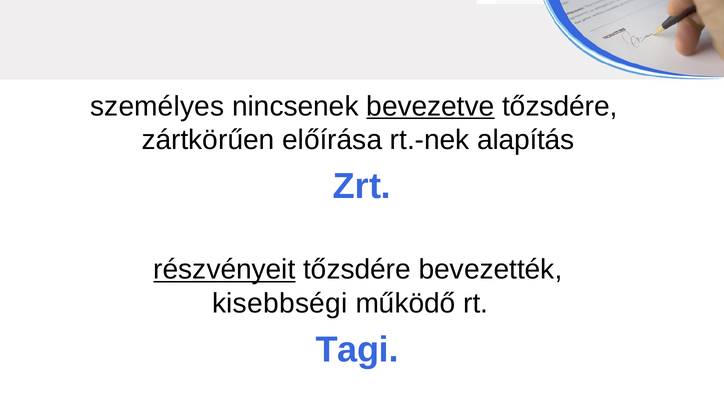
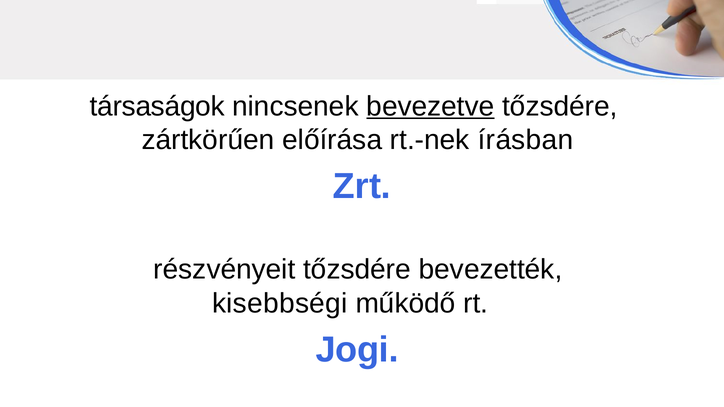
személyes: személyes -> társaságok (157, 106)
alapítás: alapítás -> írásban (526, 140)
részvényeit underline: present -> none (224, 270)
Tagi: Tagi -> Jogi (357, 350)
